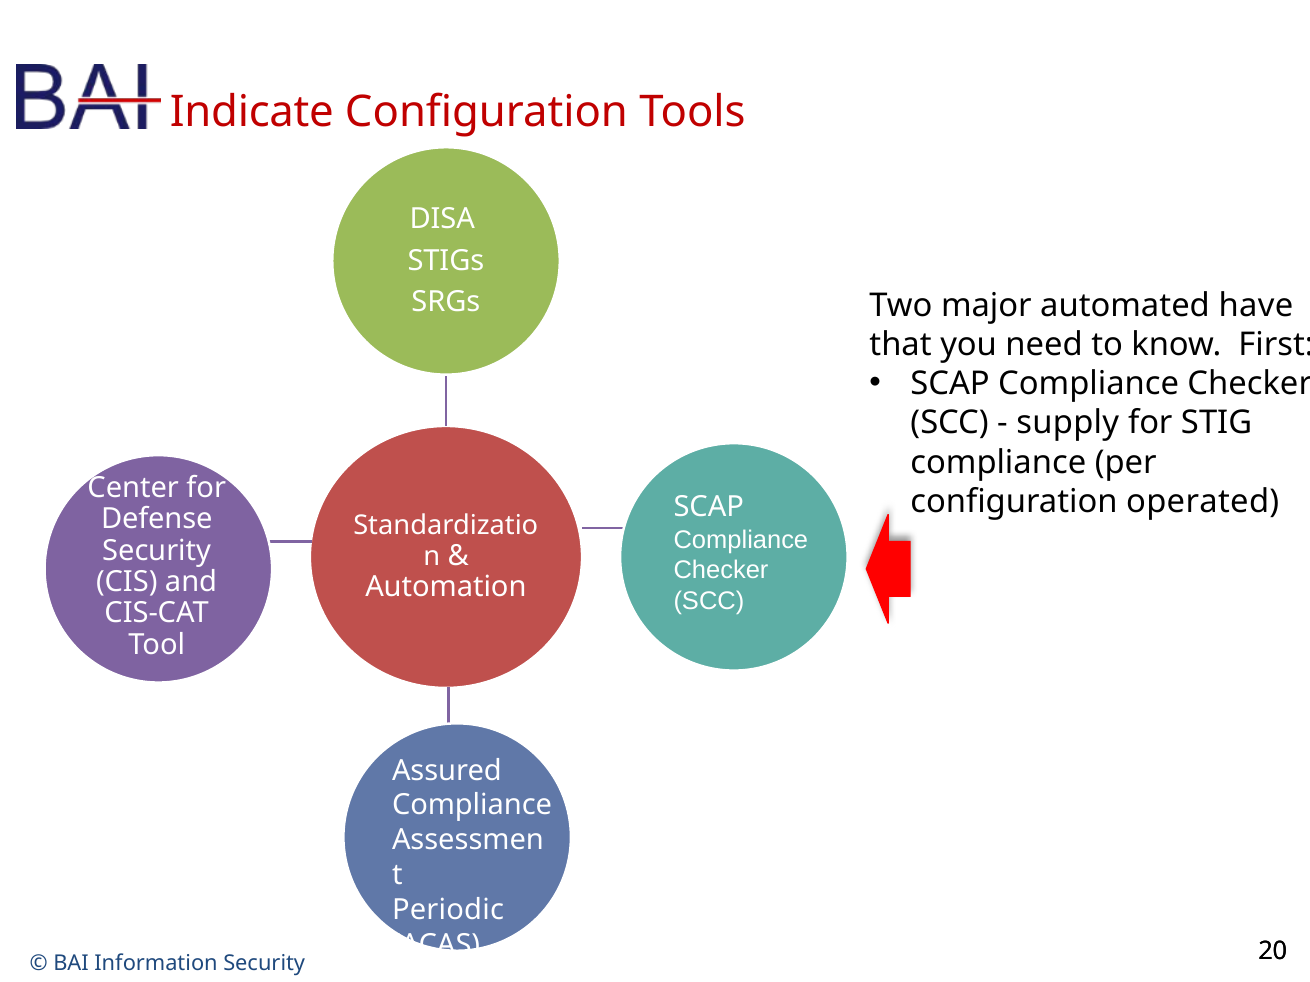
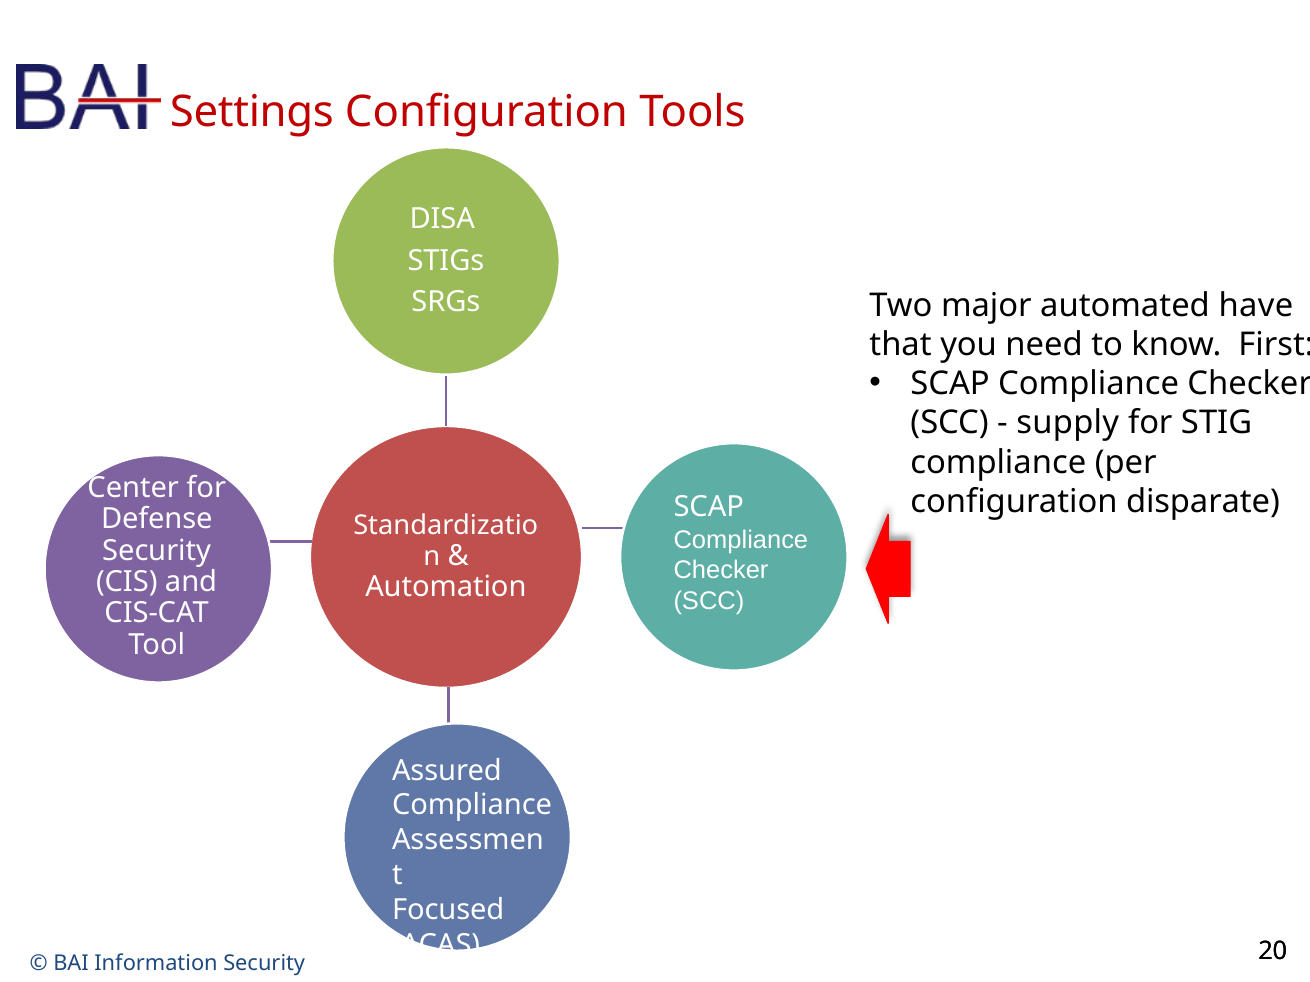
Indicate: Indicate -> Settings (252, 112)
operated: operated -> disparate (1203, 502)
Periodic: Periodic -> Focused (448, 911)
